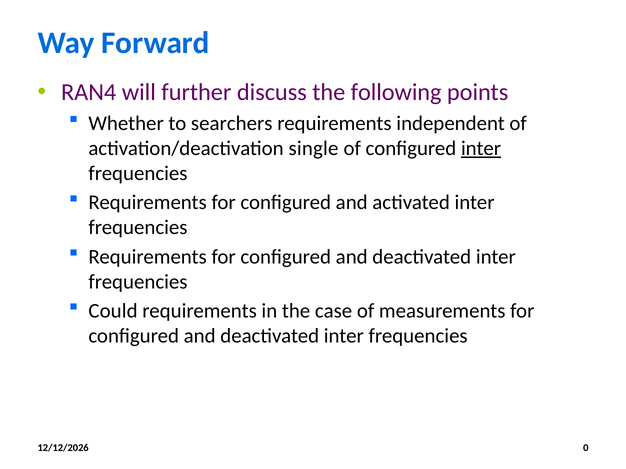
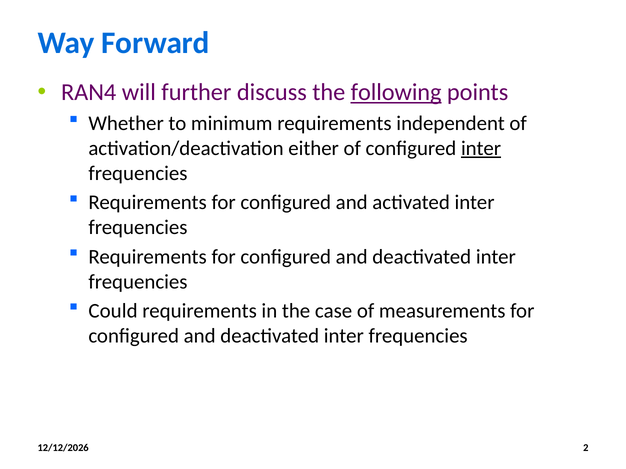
following underline: none -> present (396, 92)
searchers: searchers -> minimum (232, 123)
single: single -> either (314, 149)
0: 0 -> 2 (586, 448)
